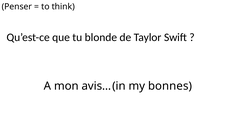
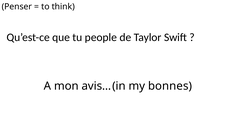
blonde: blonde -> people (101, 37)
